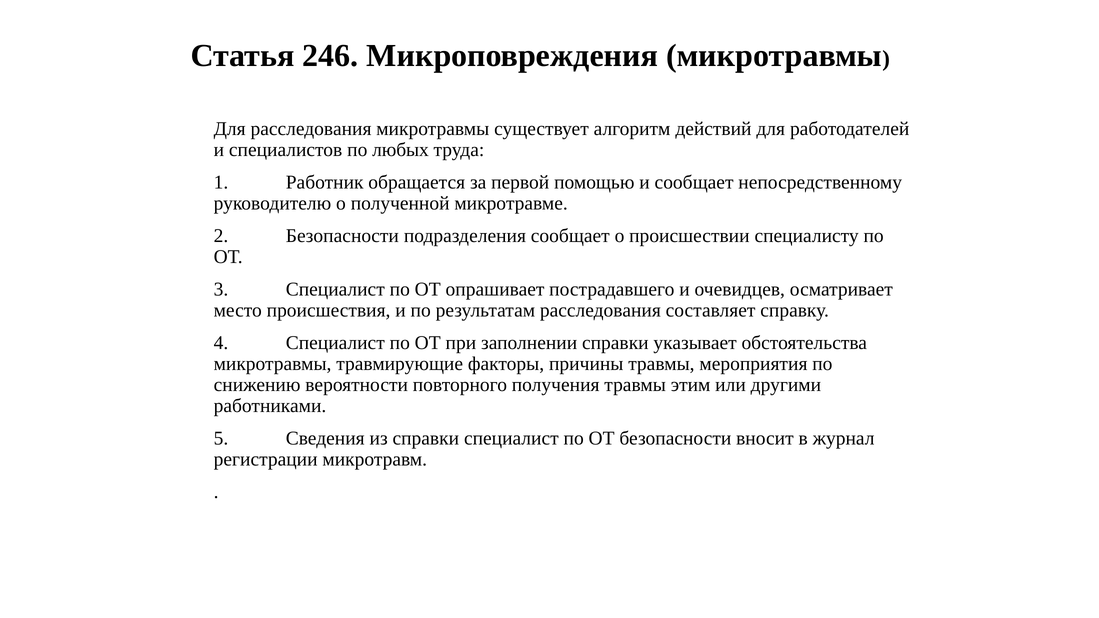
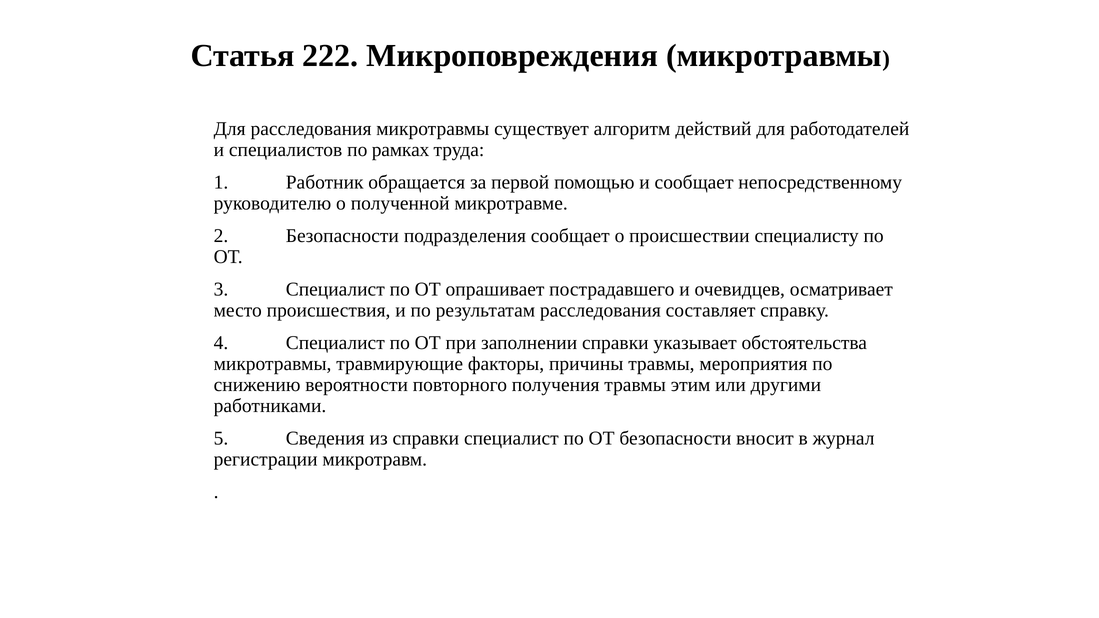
246: 246 -> 222 (330, 56)
любых: любых -> рамках (401, 150)
